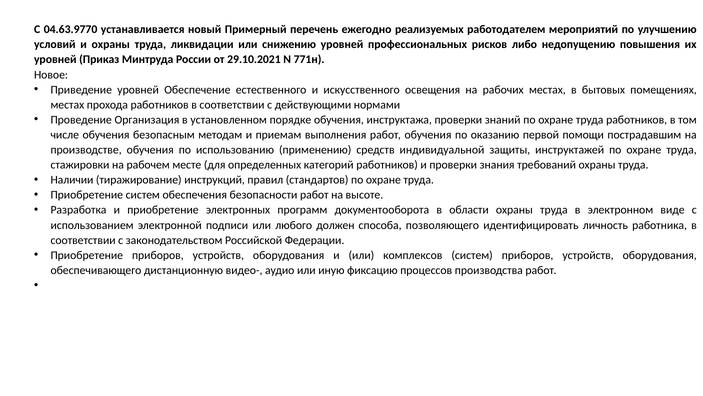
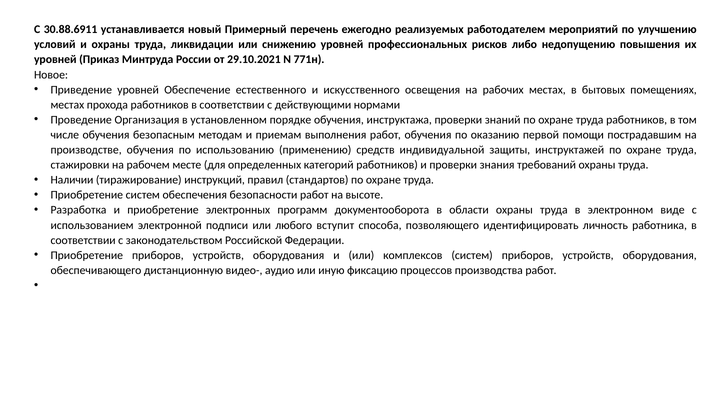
04.63.9770: 04.63.9770 -> 30.88.6911 (71, 29)
должен: должен -> вступит (335, 225)
